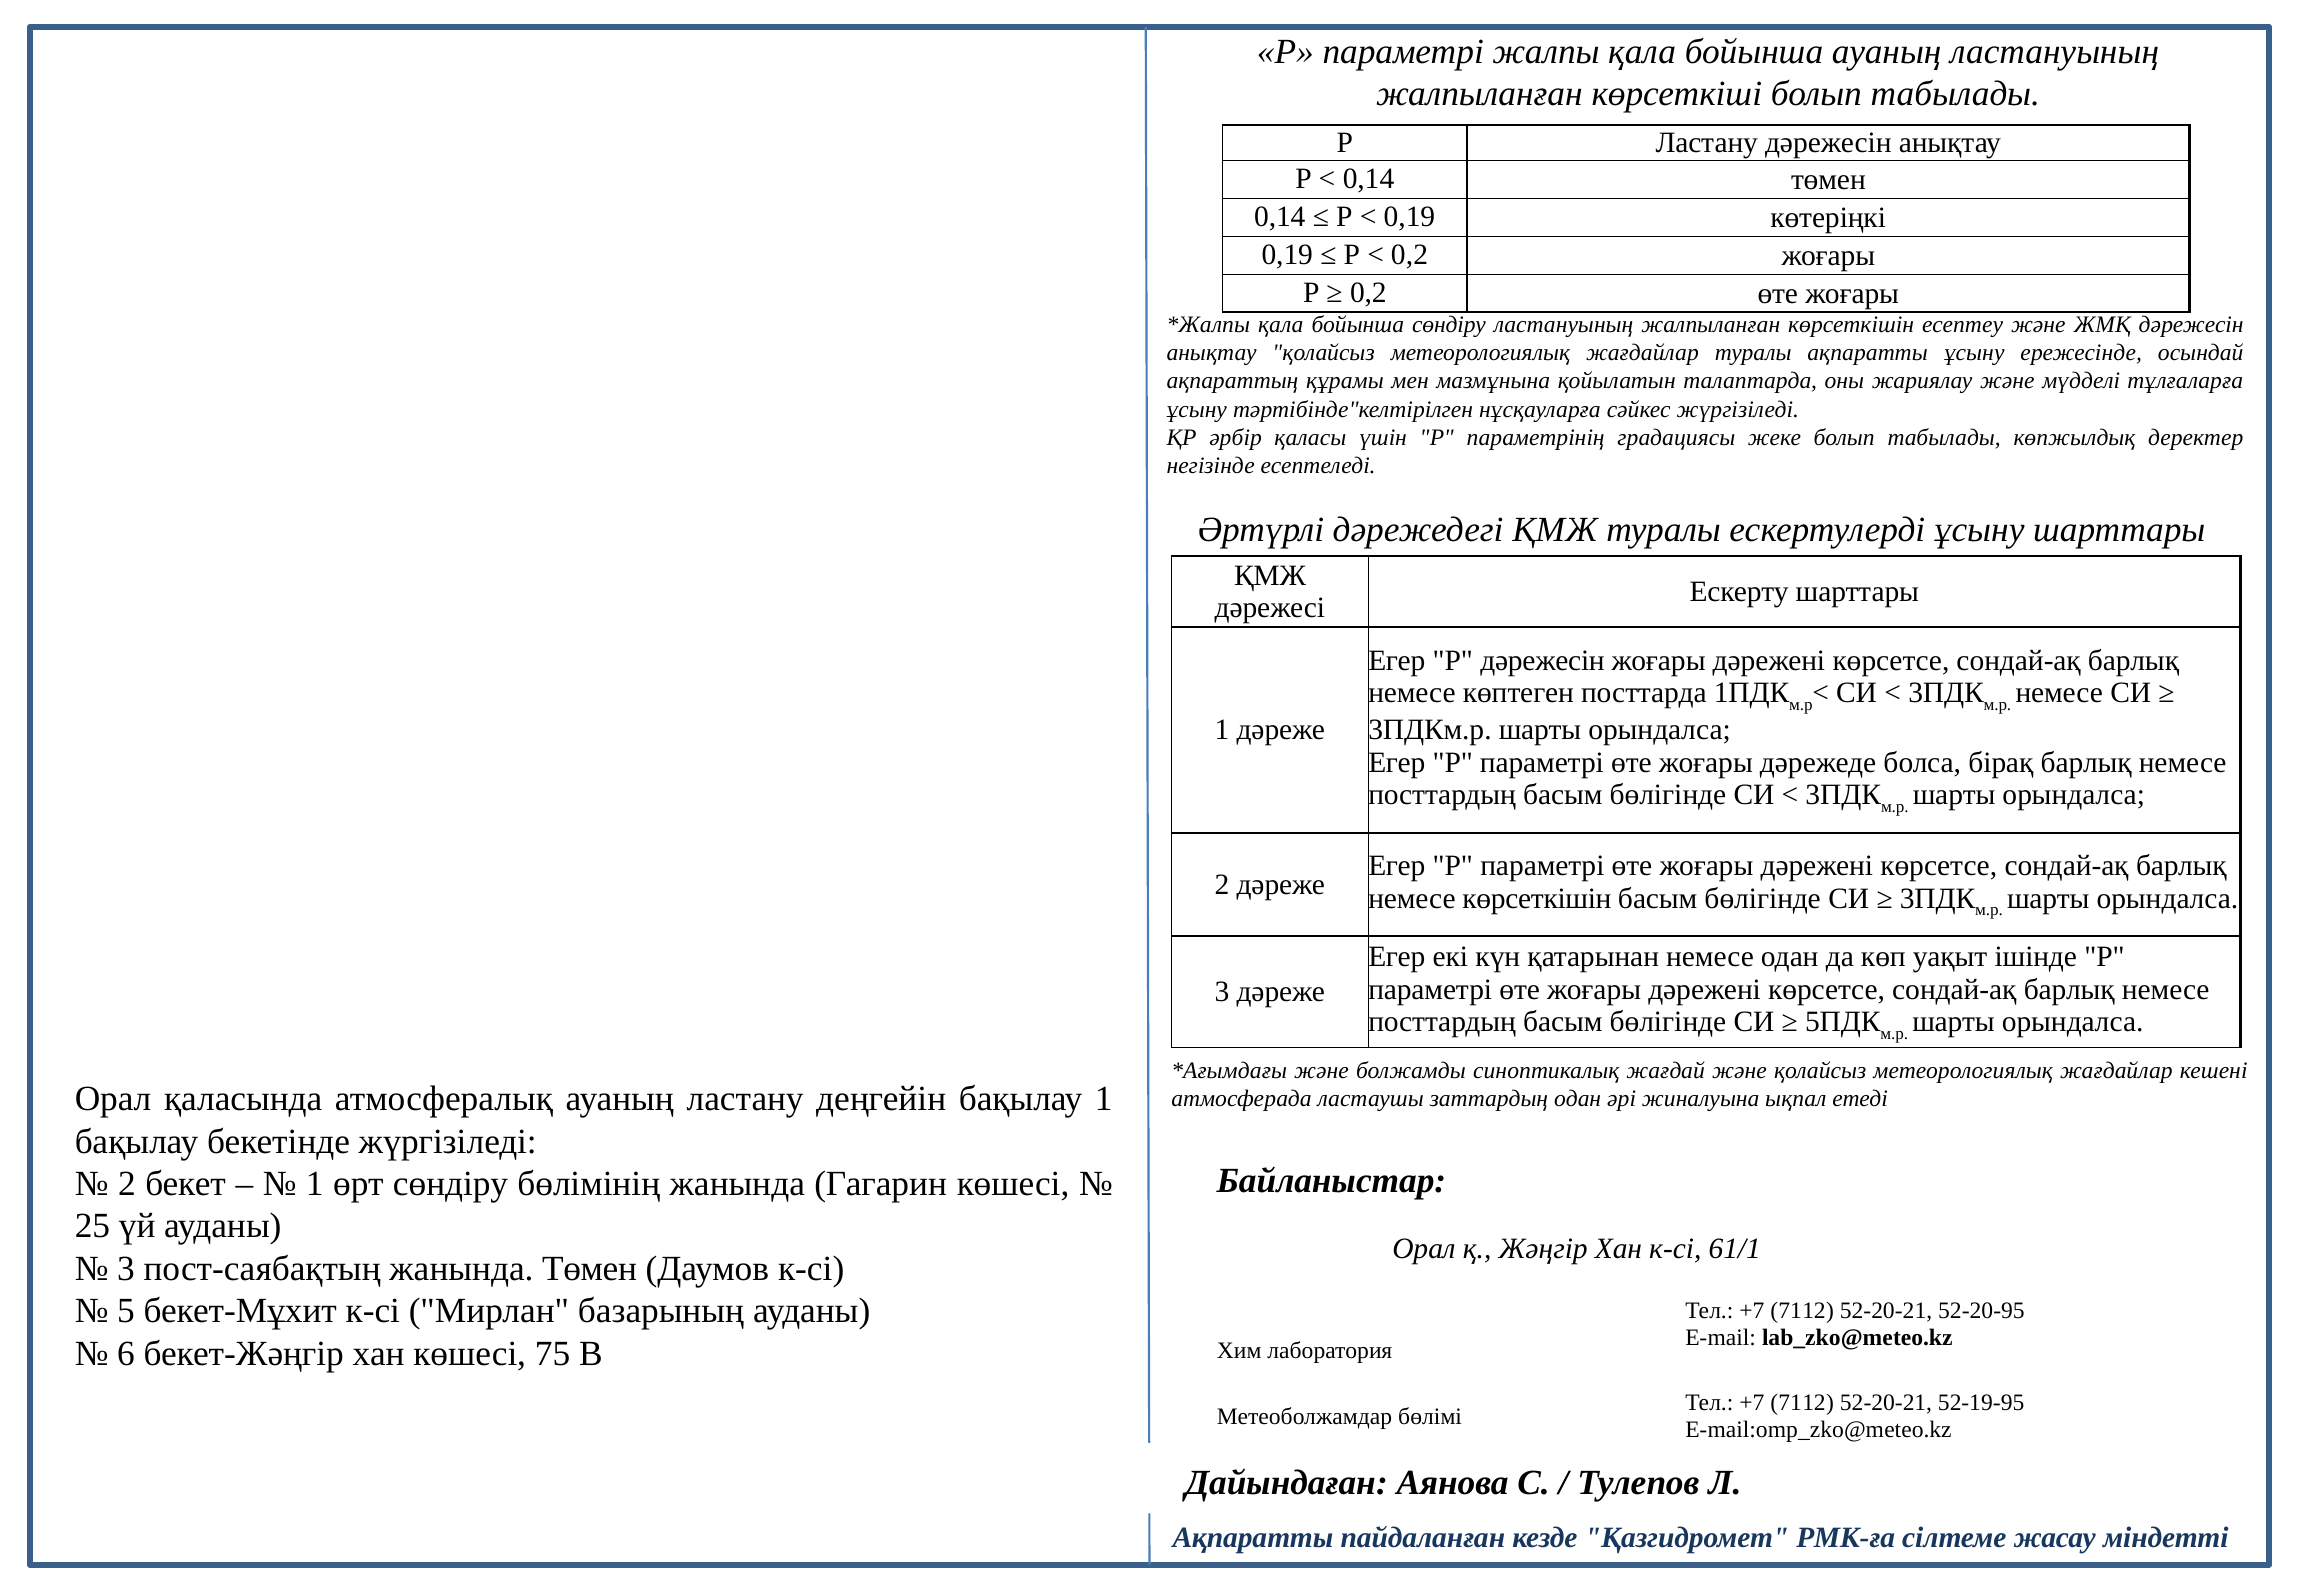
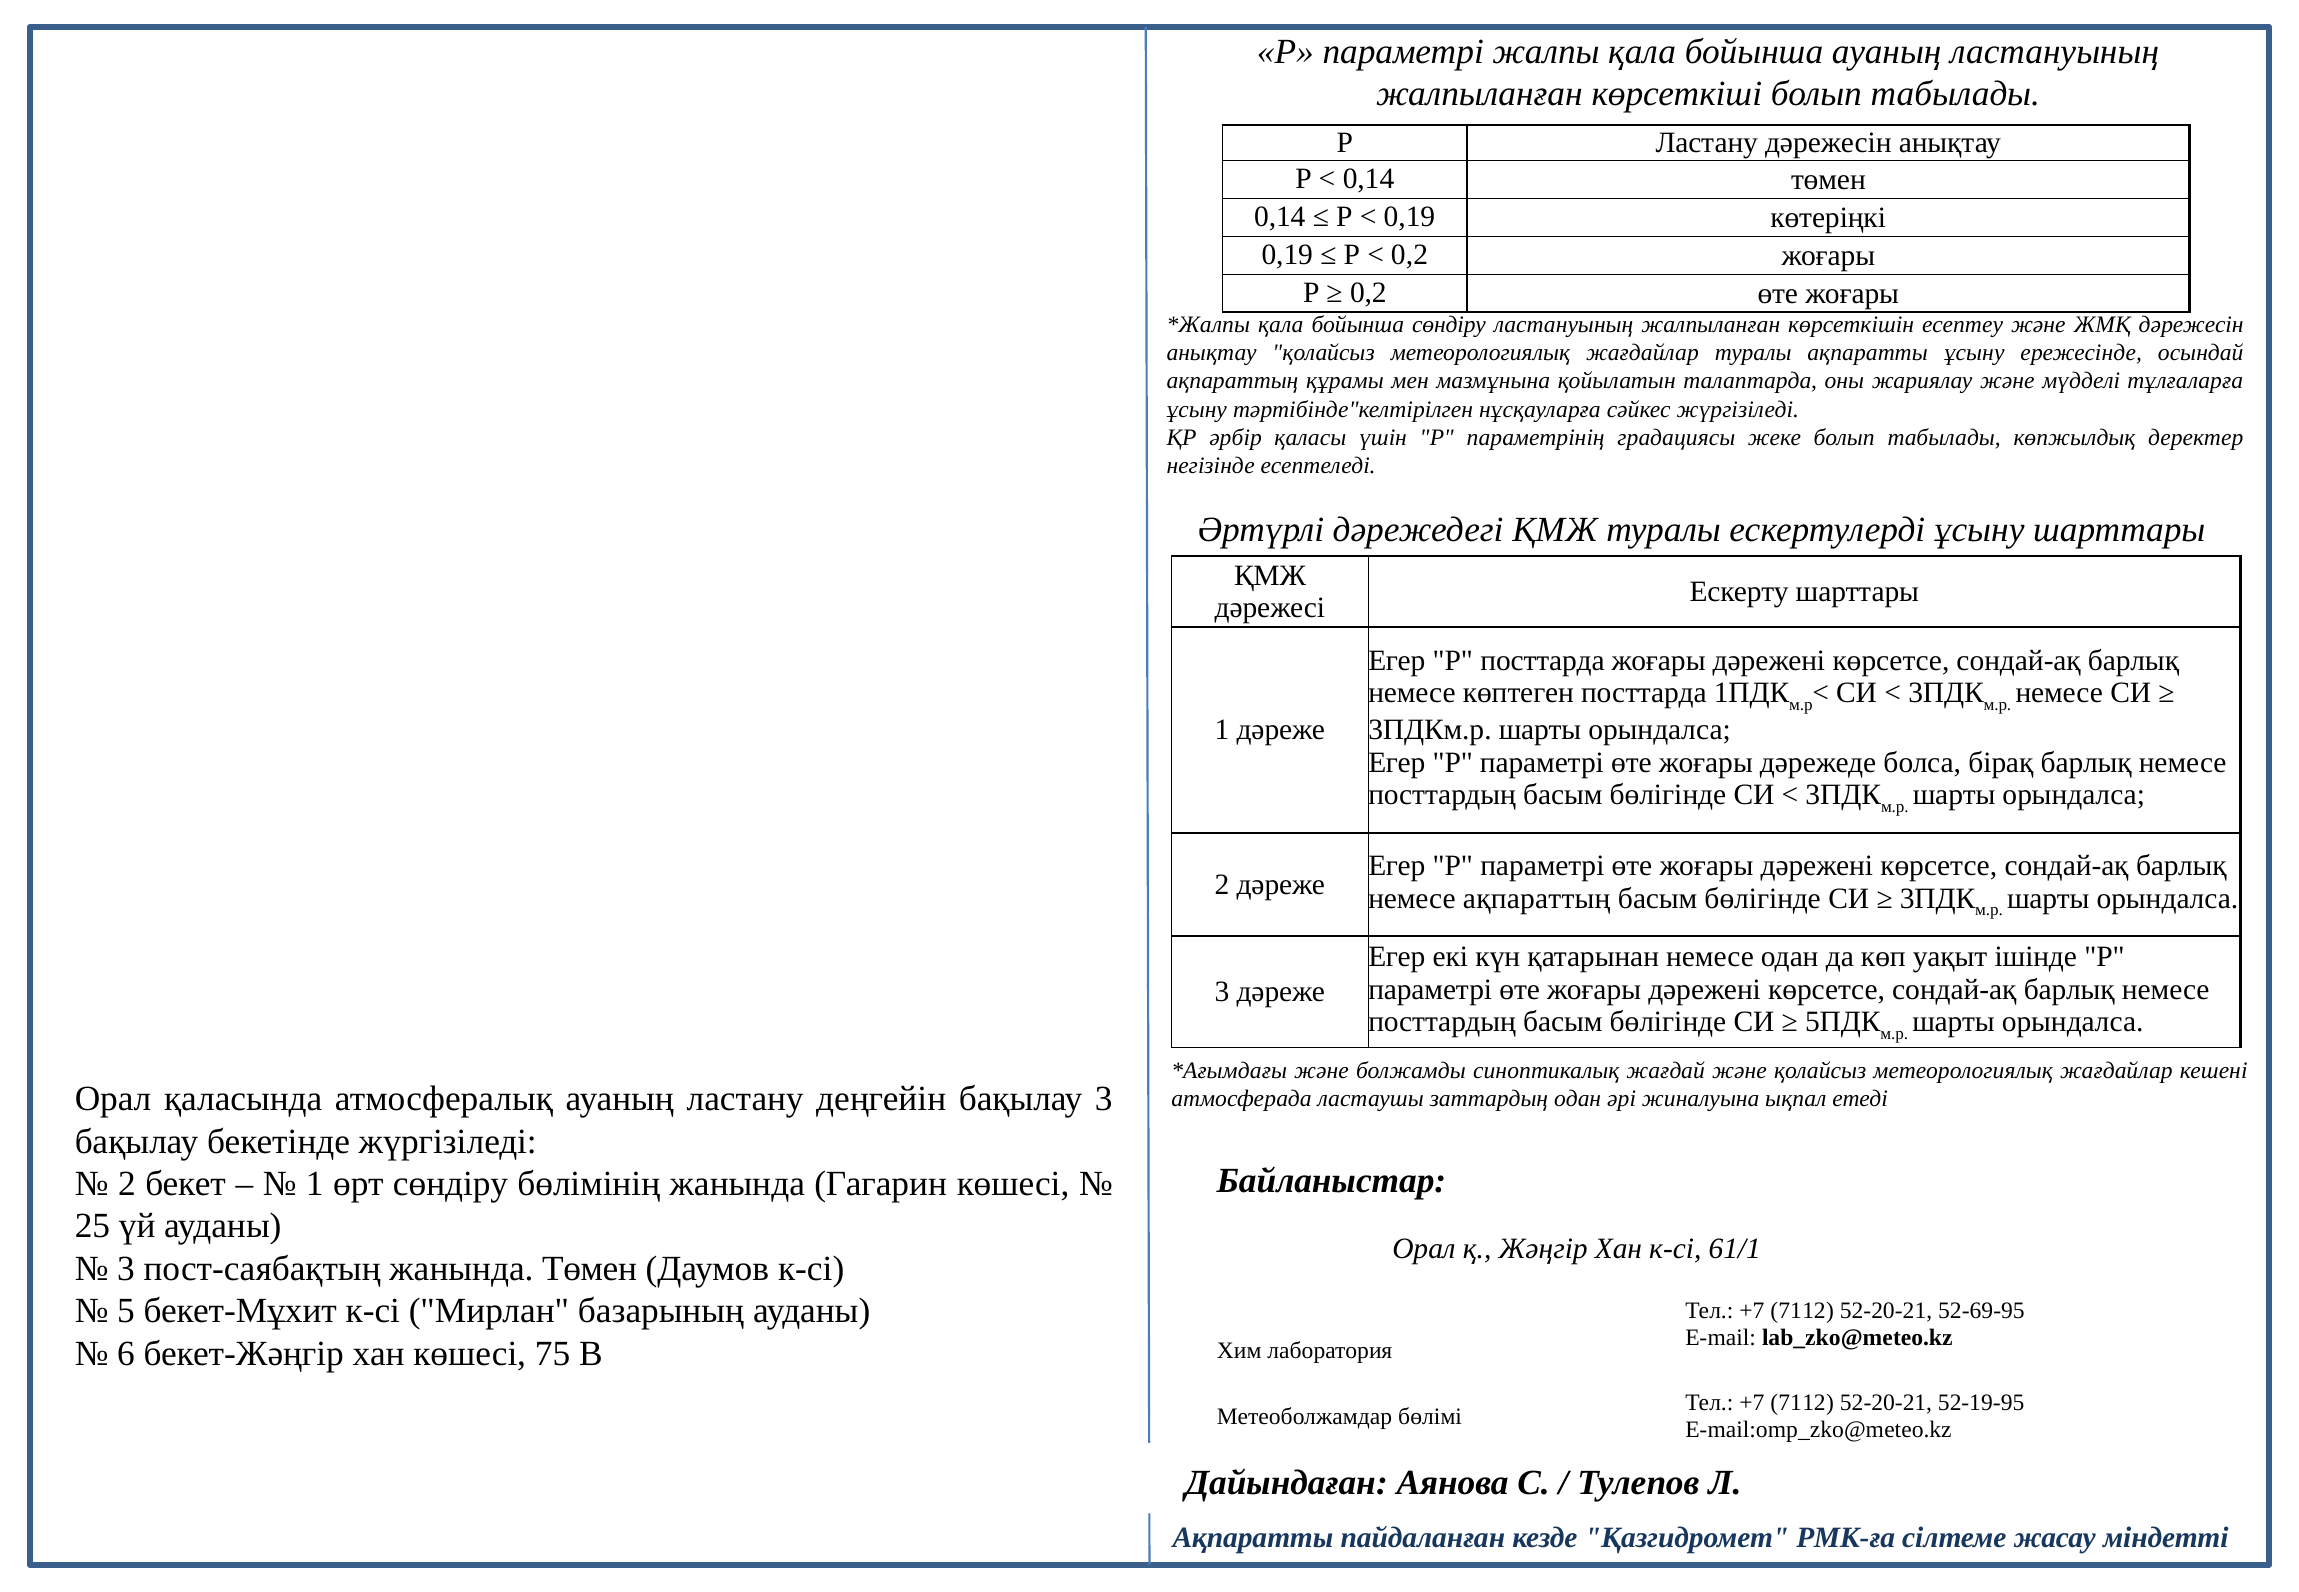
Р дәрежесін: дәрежесін -> посттарда (1543, 660)
немесе көрсеткішін: көрсеткішін -> ақпараттың (1537, 898)
бақылау 1: 1 -> 3 (1104, 1099)
52-20-95: 52-20-95 -> 52-69-95 (1981, 1311)
